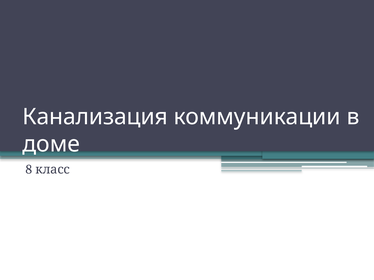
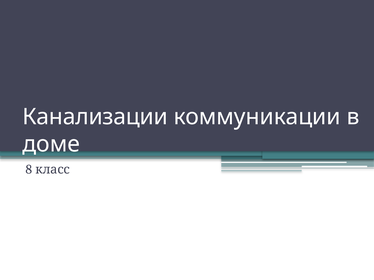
Канализация: Канализация -> Канализации (95, 117)
